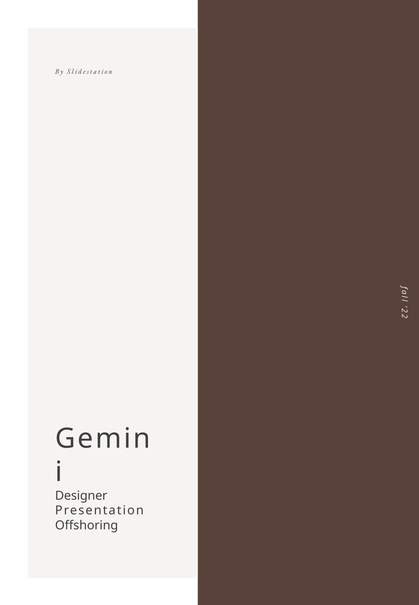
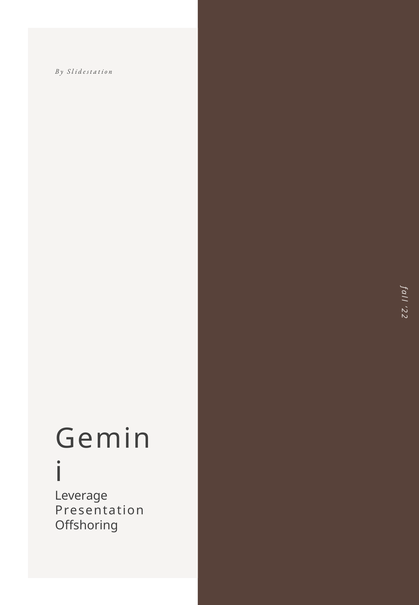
Designer: Designer -> Leverage (81, 496)
